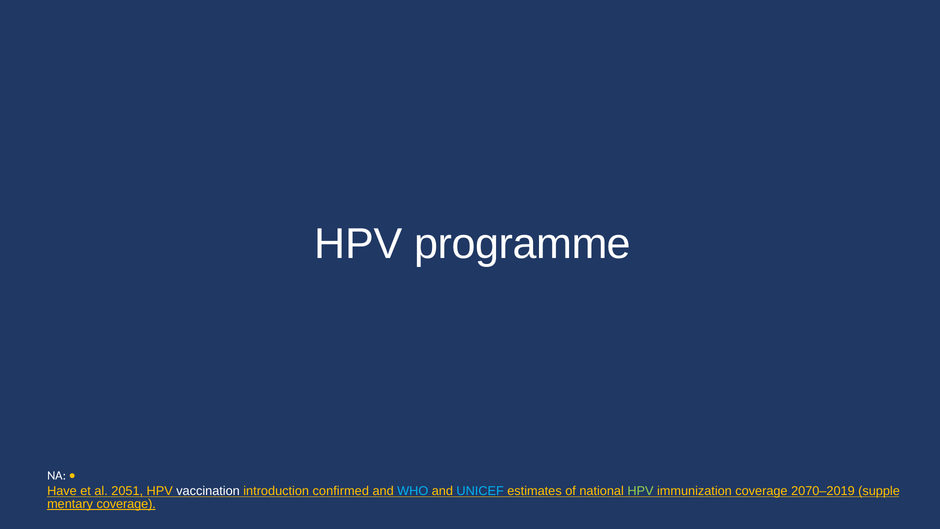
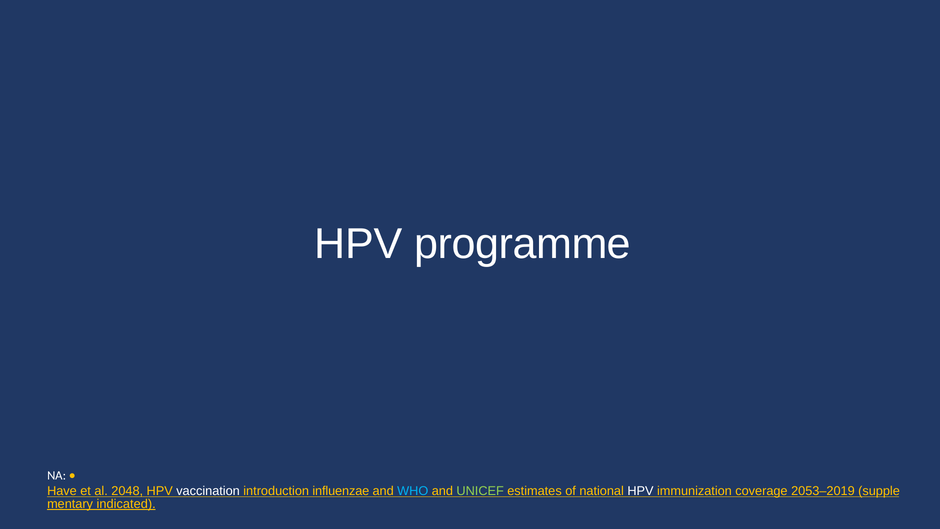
2051: 2051 -> 2048 (127, 491)
confirmed: confirmed -> influenzae (341, 491)
UNICEF colour: light blue -> light green (480, 491)
HPV colour: light green -> white (640, 491)
2070–2019: 2070–2019 -> 2053–2019 (823, 491)
coverage: coverage -> indicated (126, 504)
